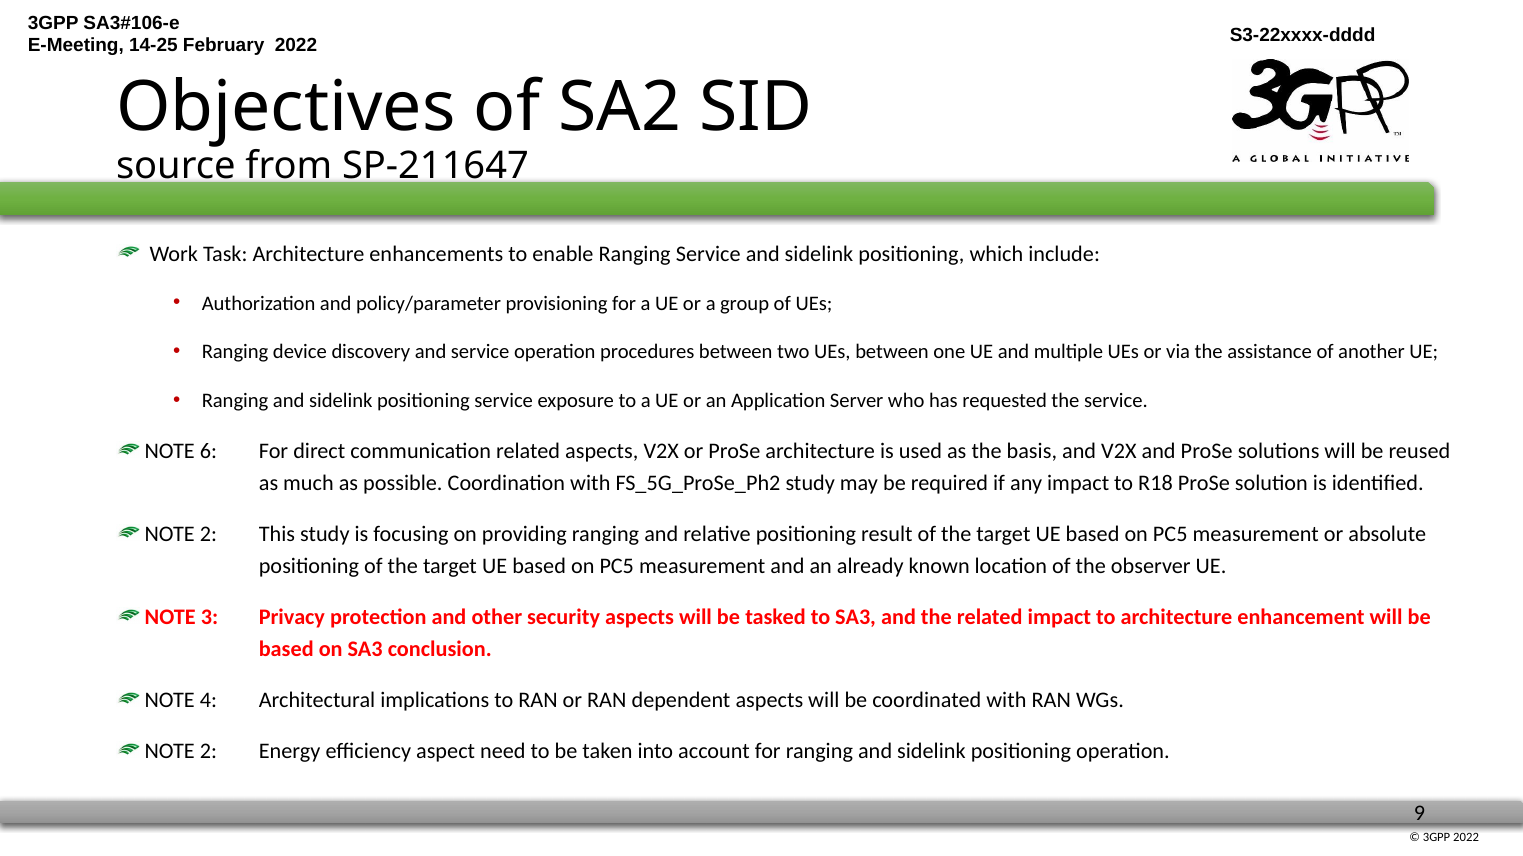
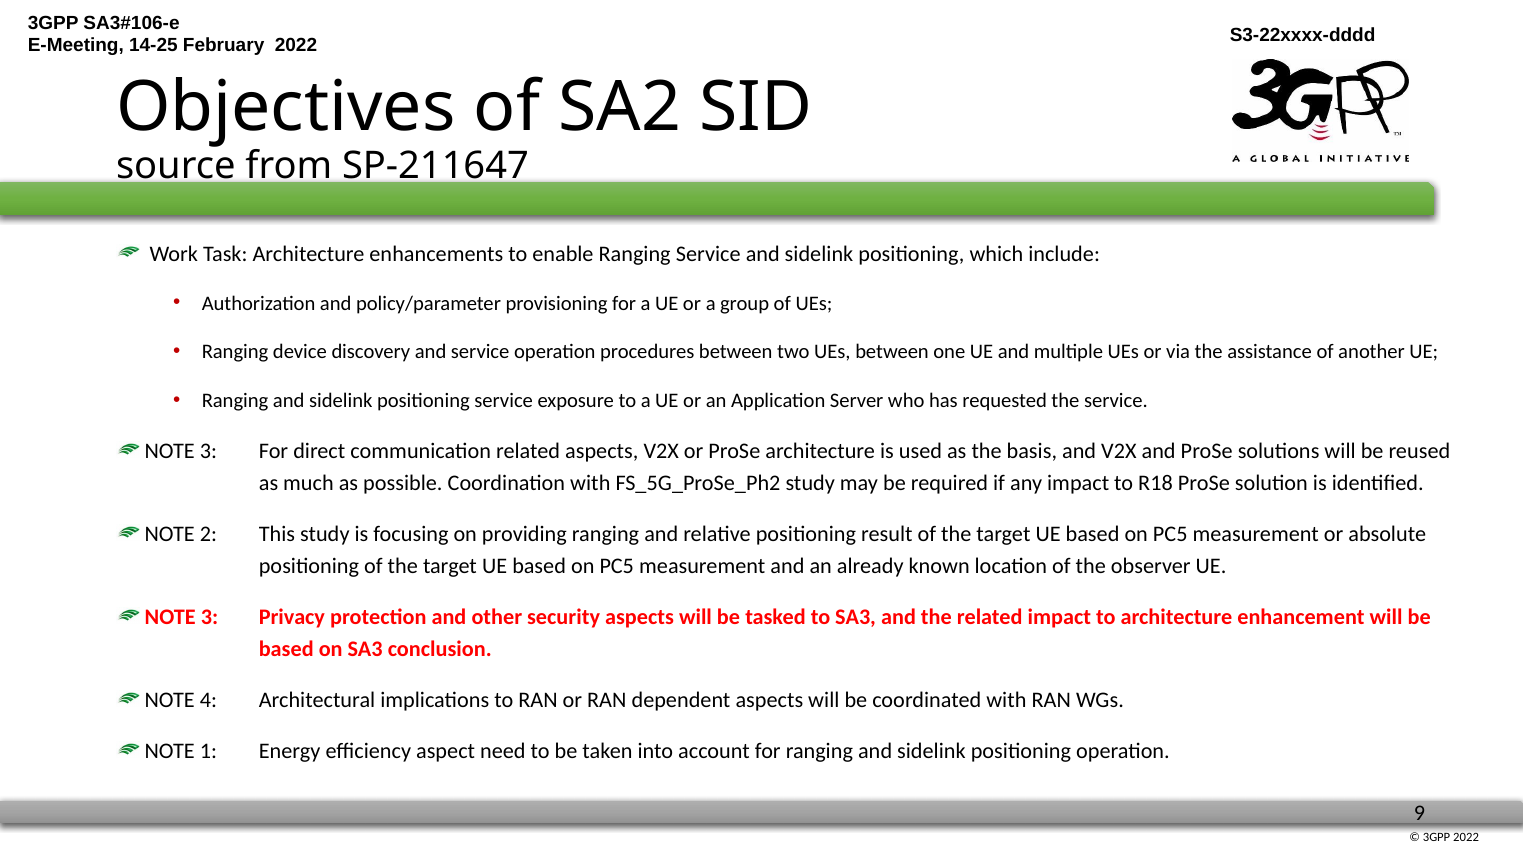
6: 6 -> 3 (208, 451)
2: 2 -> 1 (208, 751)
